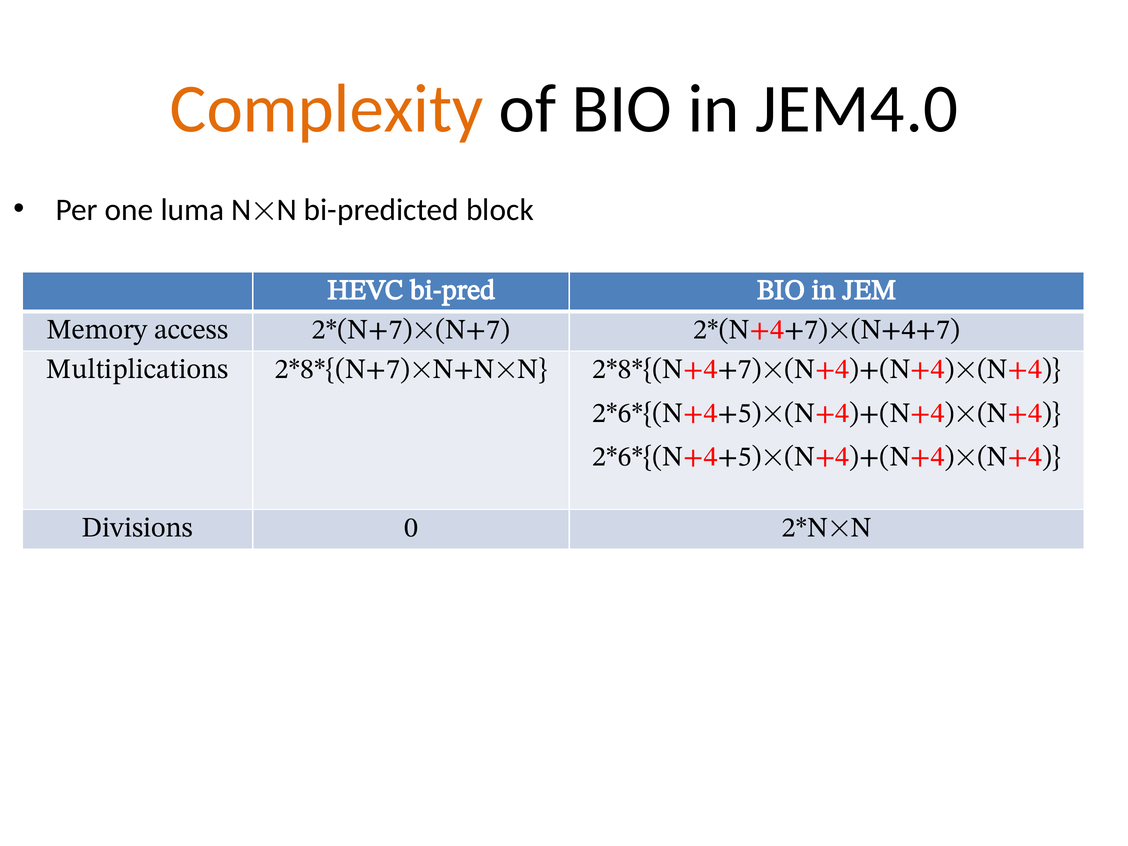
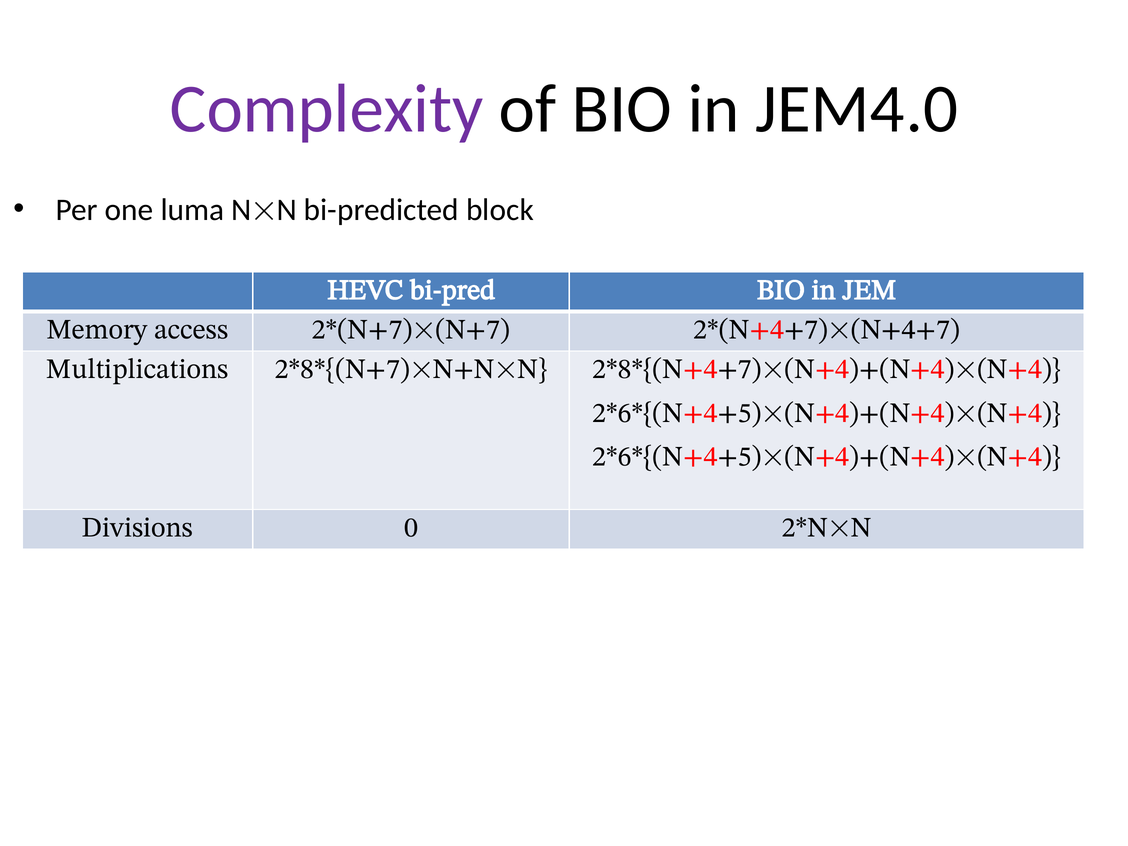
Complexity colour: orange -> purple (327, 109)
